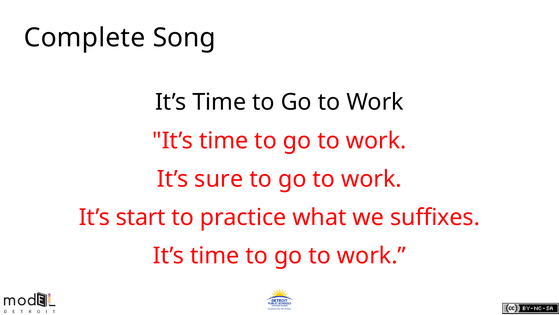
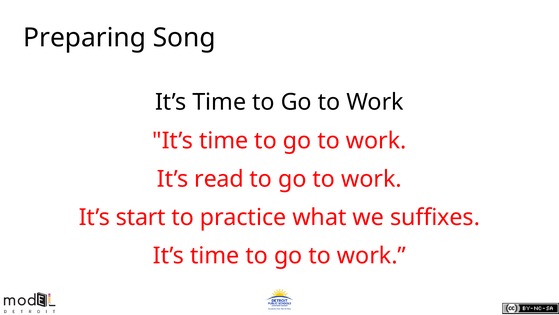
Complete: Complete -> Preparing (85, 38)
sure: sure -> read (219, 179)
